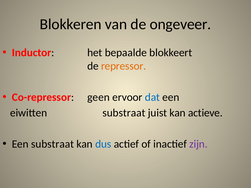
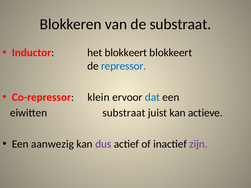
de ongeveer: ongeveer -> substraat (180, 24)
het bepaalde: bepaalde -> blokkeert (126, 53)
repressor colour: orange -> blue (124, 66)
geen: geen -> klein (98, 97)
Een substraat: substraat -> aanwezig (53, 144)
dus colour: blue -> purple (103, 144)
